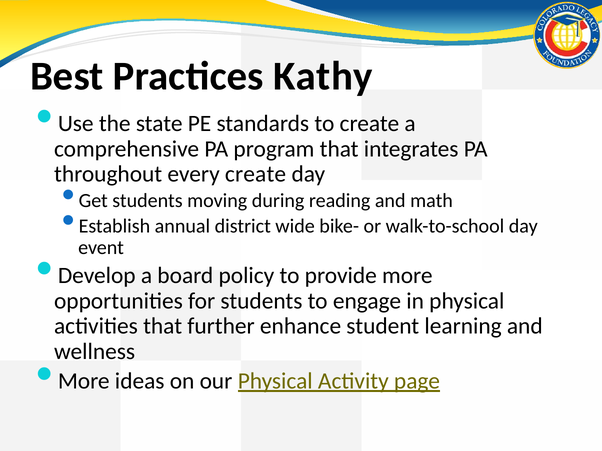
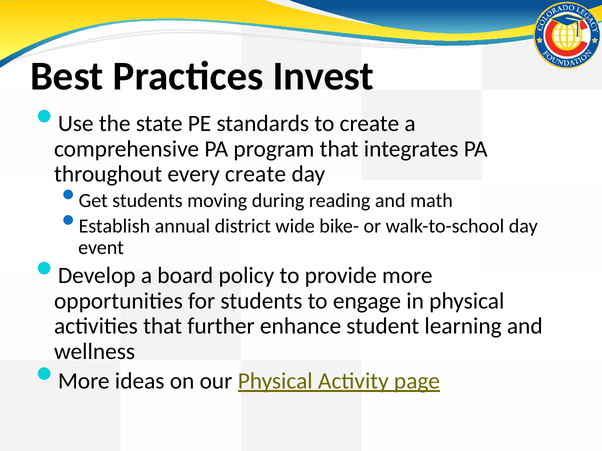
Kathy: Kathy -> Invest (323, 76)
